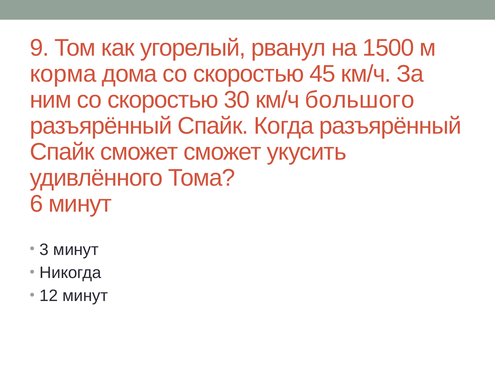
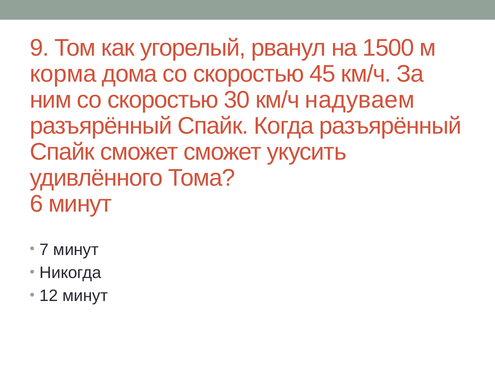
большого: большого -> надуваем (360, 100)
3: 3 -> 7 (44, 250)
